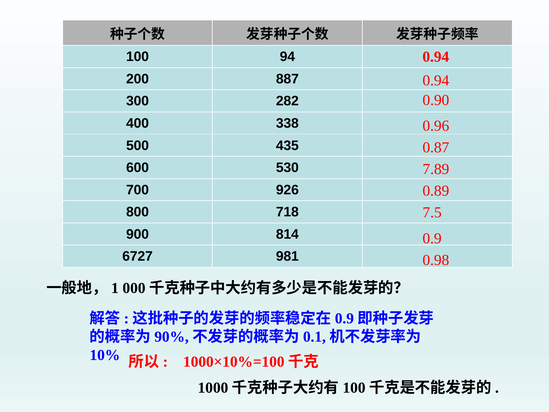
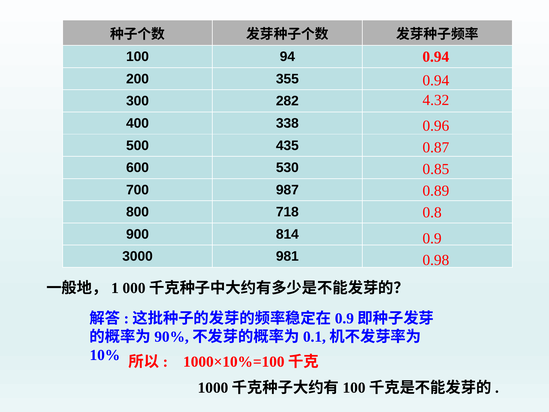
887: 887 -> 355 (287, 79)
0.90: 0.90 -> 4.32 (436, 100)
7.89: 7.89 -> 0.85 (436, 169)
926: 926 -> 987 (287, 190)
7.5: 7.5 -> 0.8 (432, 212)
6727: 6727 -> 3000 (138, 256)
